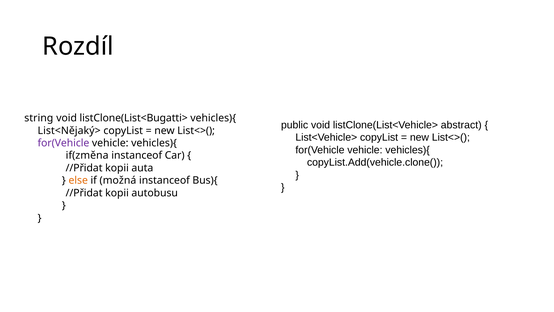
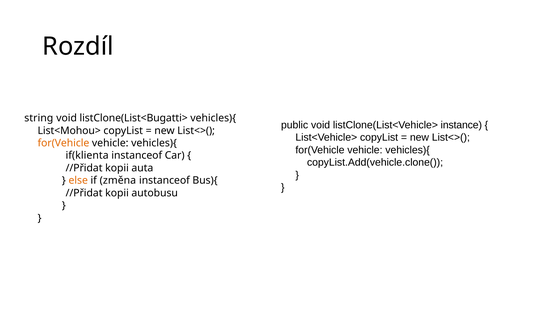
abstract: abstract -> instance (461, 125)
List<Nějaký>: List<Nějaký> -> List<Mohou> (69, 130)
for(Vehicle colour: purple -> orange (63, 143)
if(změna: if(změna -> if(klienta (87, 155)
možná: možná -> změna (118, 180)
